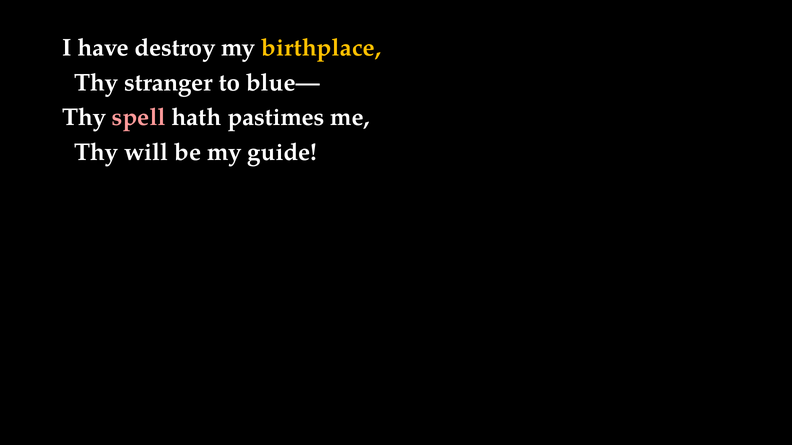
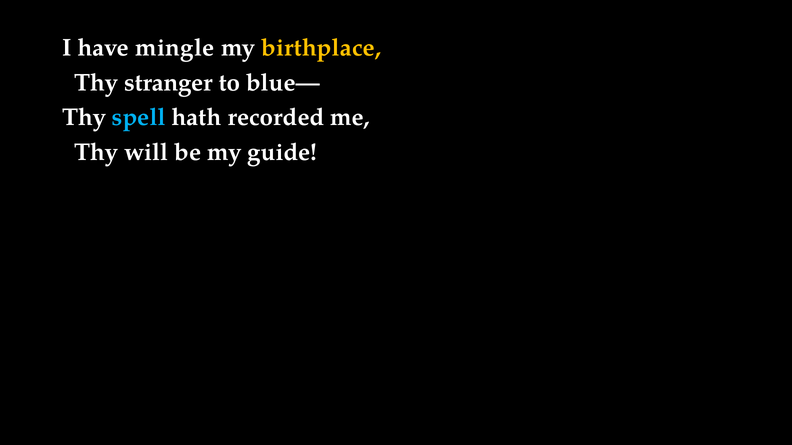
destroy: destroy -> mingle (175, 48)
spell colour: pink -> light blue (139, 118)
pastimes: pastimes -> recorded (276, 118)
